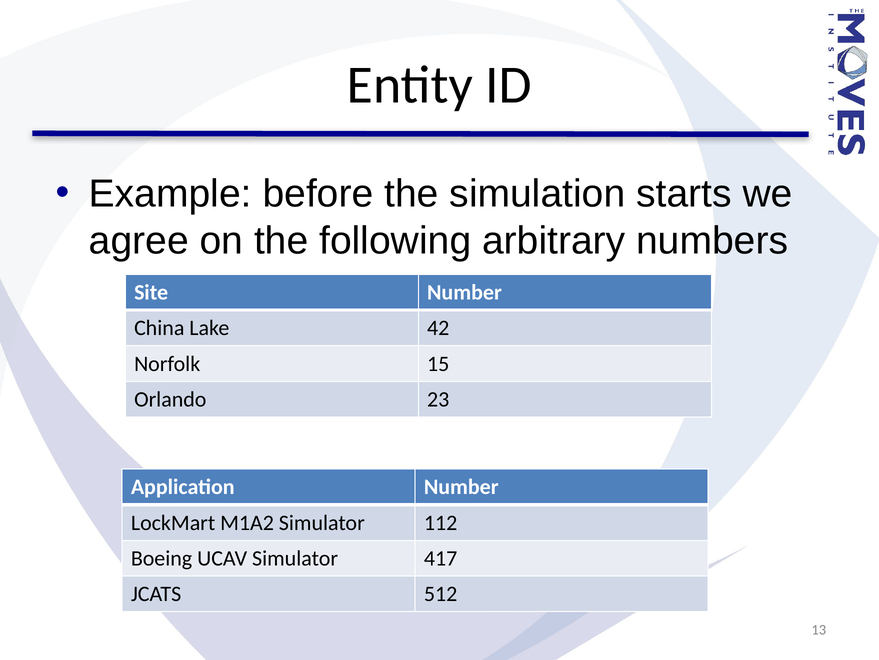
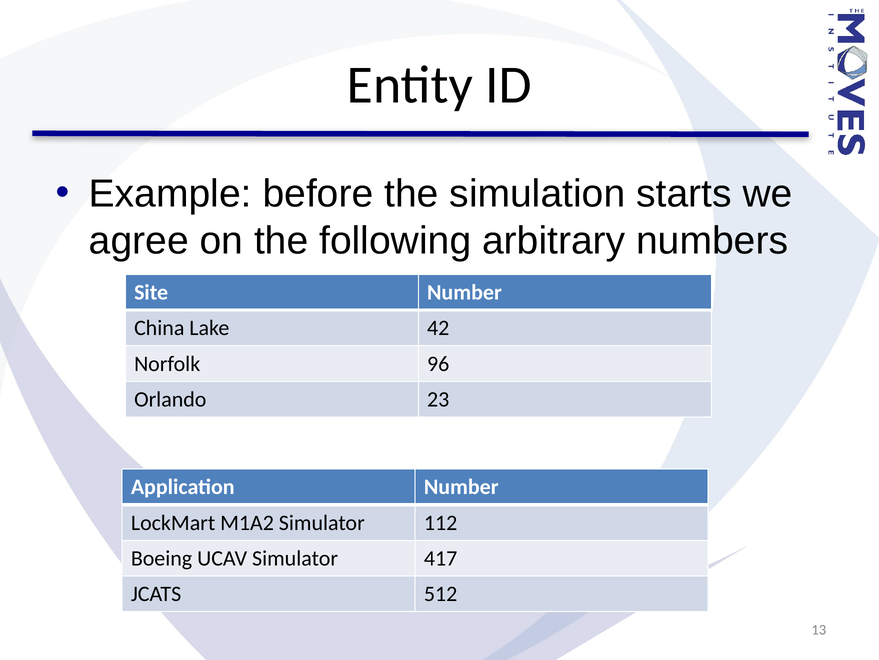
15: 15 -> 96 (438, 363)
